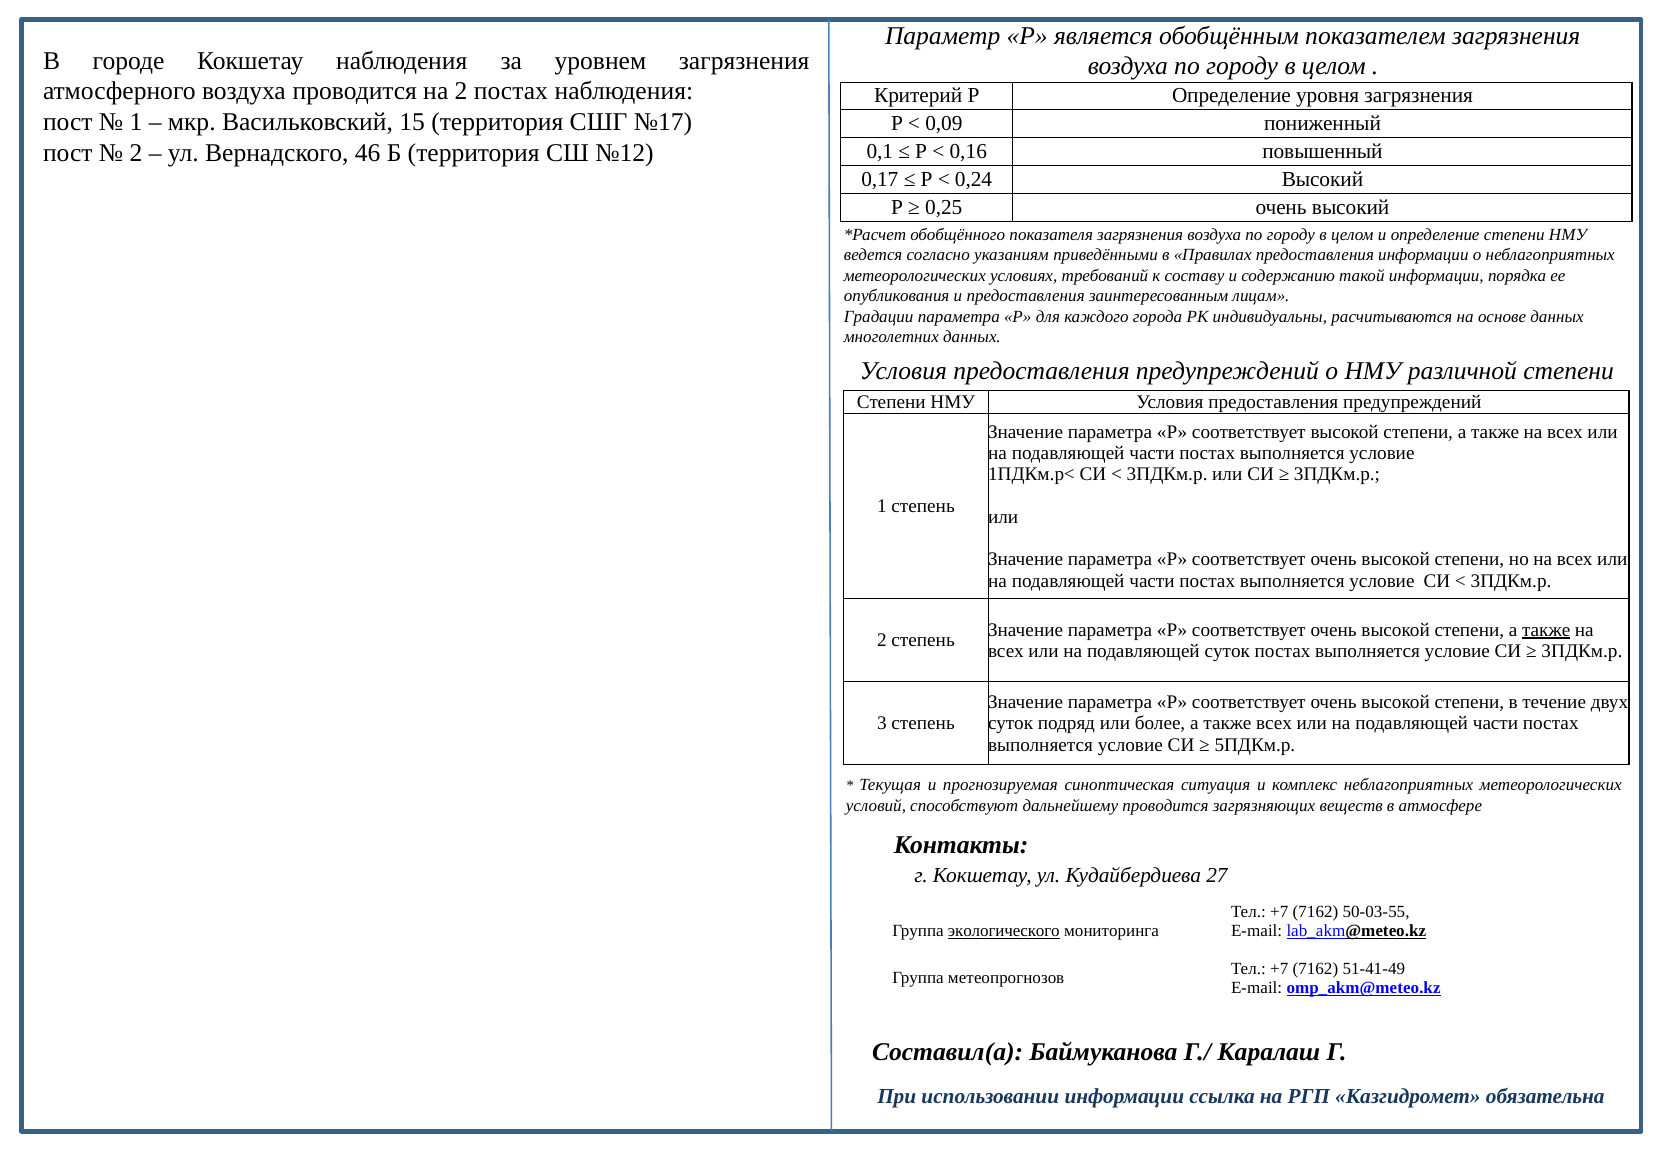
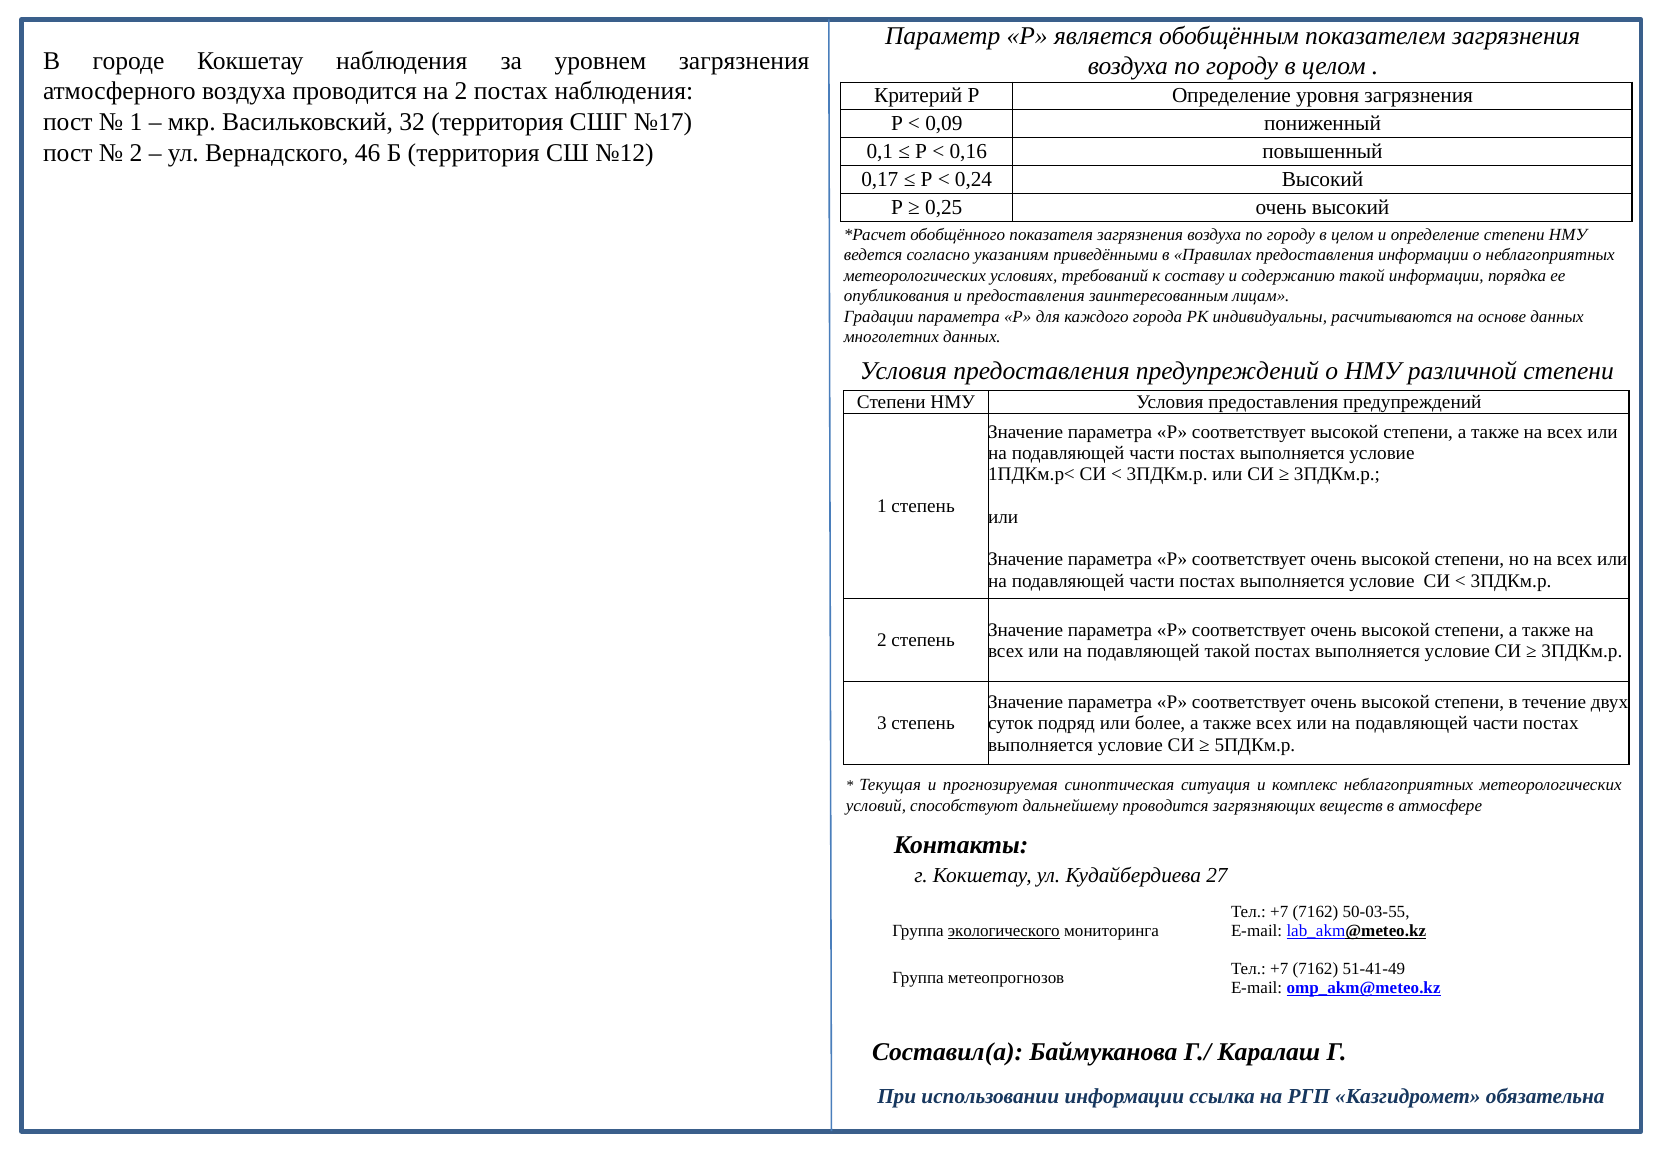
15: 15 -> 32 (412, 122)
также underline: present -> none (1546, 630)
подавляющей суток: суток -> такой (1227, 651)
